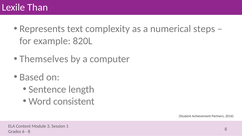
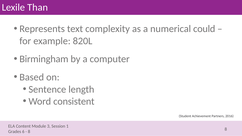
steps: steps -> could (204, 29)
Themselves: Themselves -> Birmingham (44, 59)
